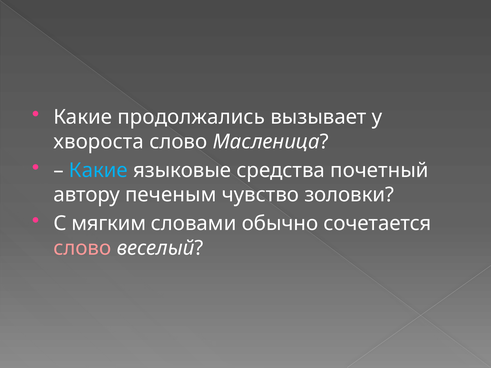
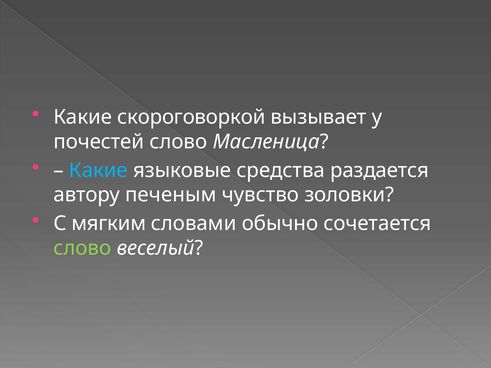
продолжались: продолжались -> скороговоркой (191, 117)
хвороста: хвороста -> почестей (99, 142)
почетный: почетный -> раздается (380, 170)
слово colour: pink -> light green (82, 248)
